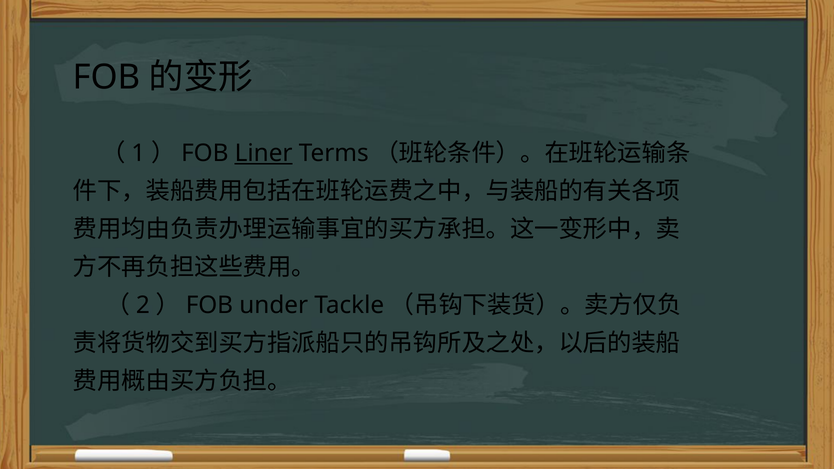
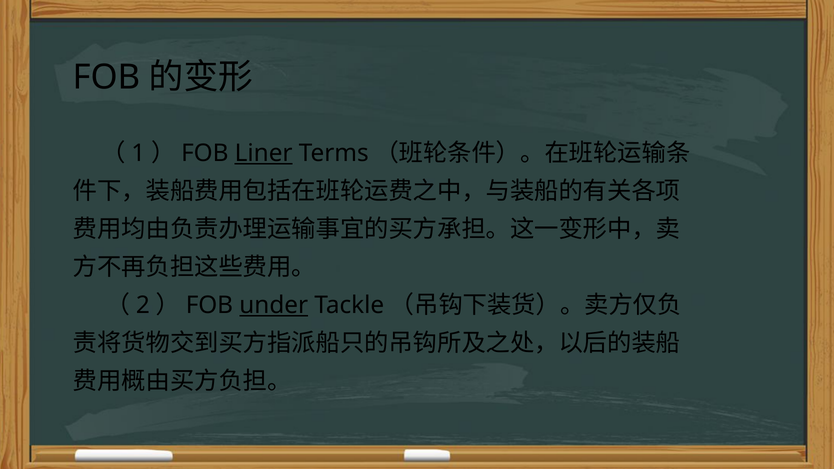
under underline: none -> present (274, 305)
